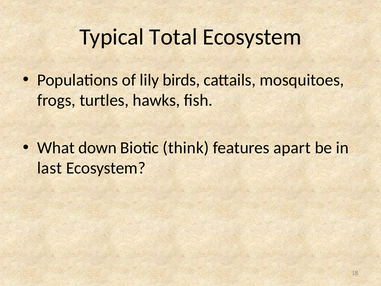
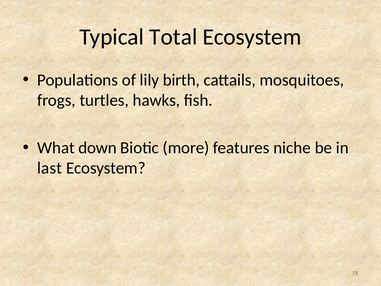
birds: birds -> birth (181, 80)
think: think -> more (186, 148)
apart: apart -> niche (292, 148)
